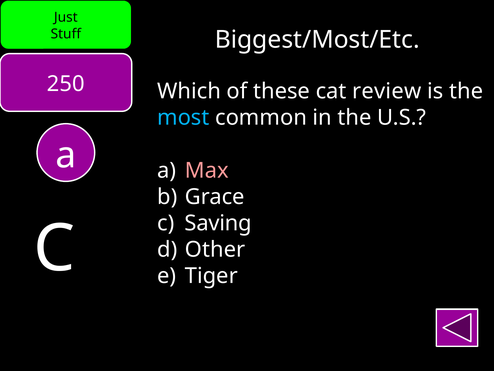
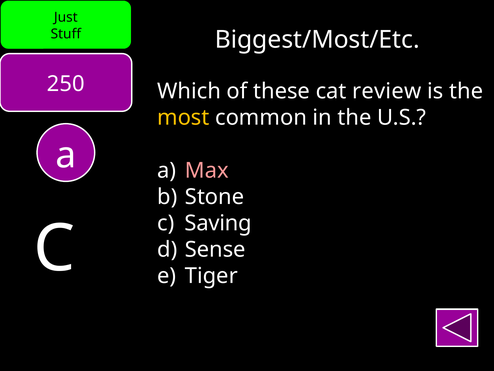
most colour: light blue -> yellow (183, 118)
Grace: Grace -> Stone (215, 197)
Other: Other -> Sense (215, 249)
